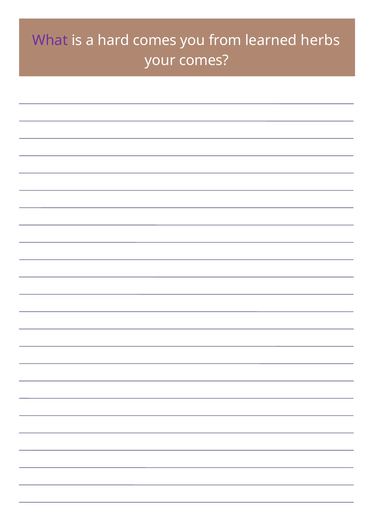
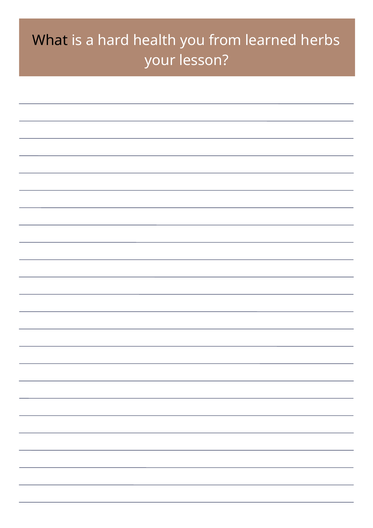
What colour: purple -> black (50, 40)
hard comes: comes -> health (155, 40)
your comes: comes -> lesson (204, 60)
